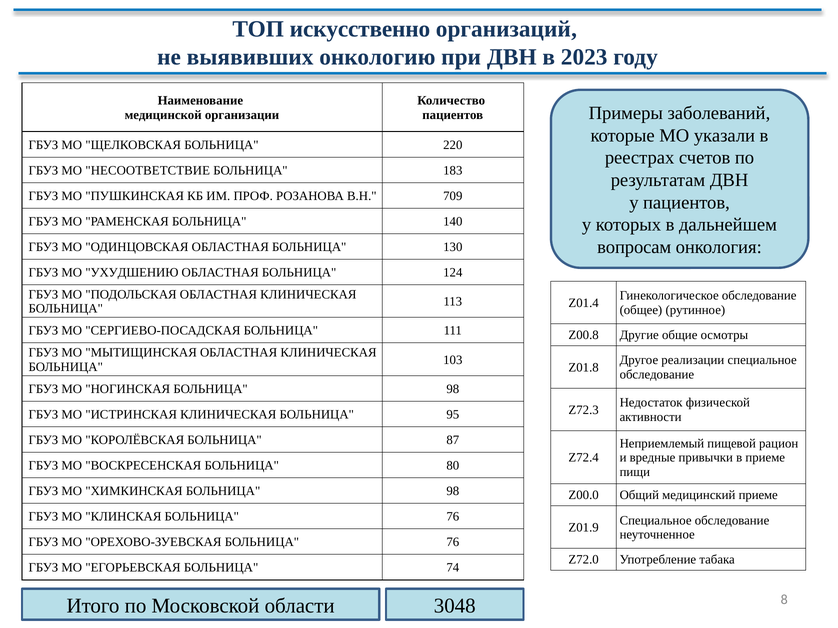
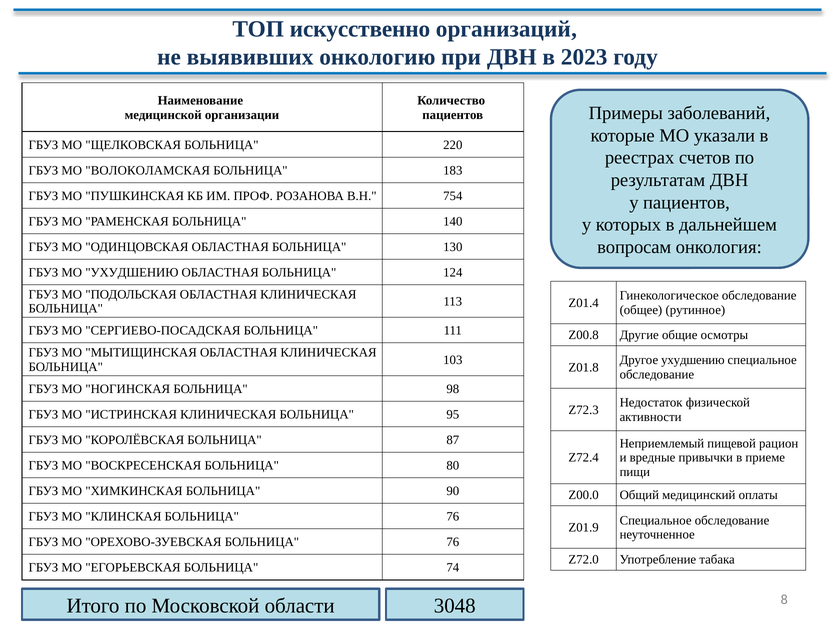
НЕСООТВЕТСТВИЕ: НЕСООТВЕТСТВИЕ -> ВОЛОКОЛАМСКАЯ (148, 170)
709: 709 -> 754 (453, 196)
Другое реализации: реализации -> ухудшению (693, 360)
ХИМКИНСКАЯ БОЛЬНИЦА 98: 98 -> 90 (453, 491)
медицинский приеме: приеме -> оплаты (758, 496)
